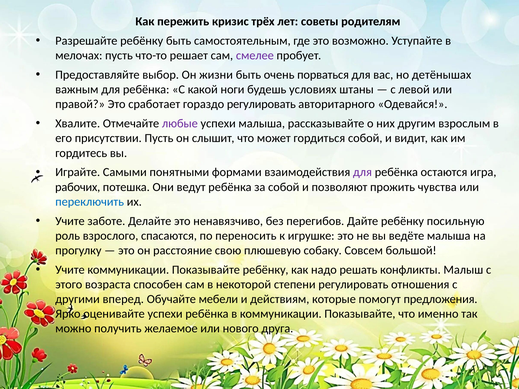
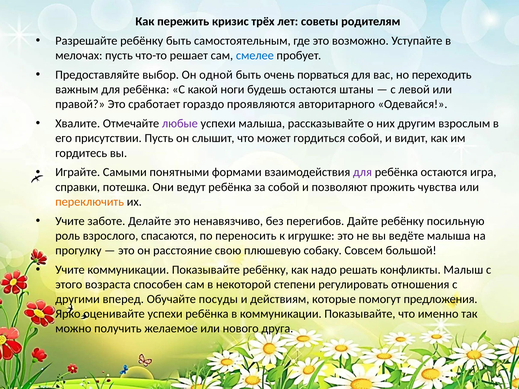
смелее colour: purple -> blue (255, 56)
жизни: жизни -> одной (216, 75)
детёнышах: детёнышах -> переходить (442, 75)
будешь условиях: условиях -> остаются (313, 90)
гораздо регулировать: регулировать -> проявляются (261, 104)
рабочих: рабочих -> справки (78, 187)
переключить colour: blue -> orange (90, 202)
мебели: мебели -> посуды (218, 299)
